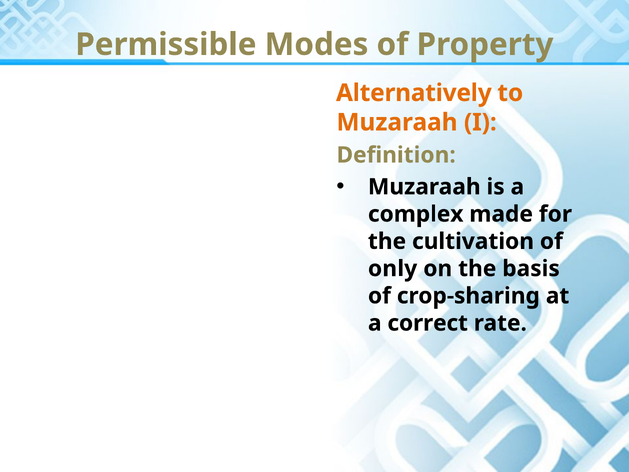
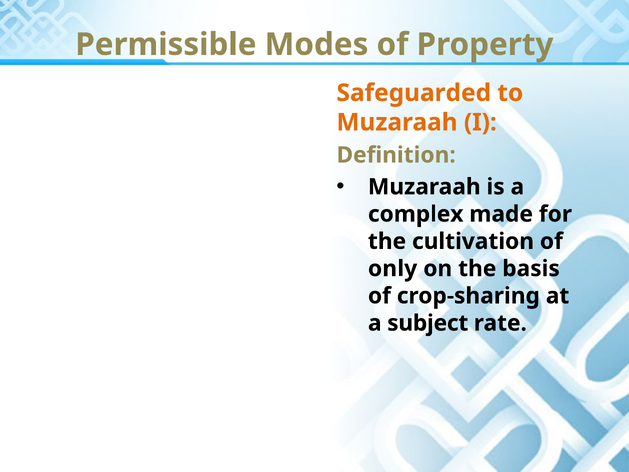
Alternatively: Alternatively -> Safeguarded (414, 93)
correct: correct -> subject (428, 323)
